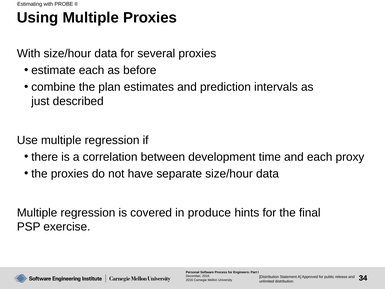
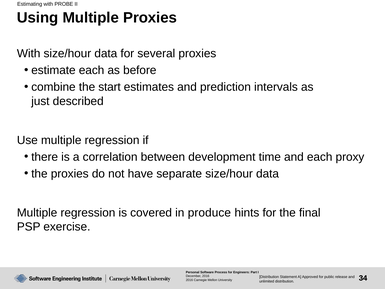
plan: plan -> start (110, 87)
